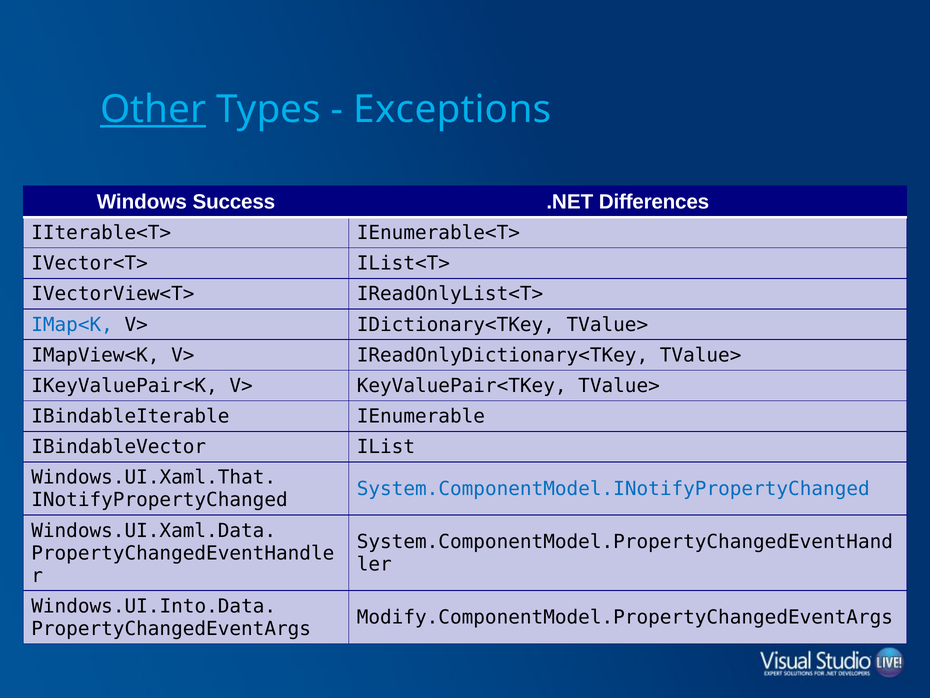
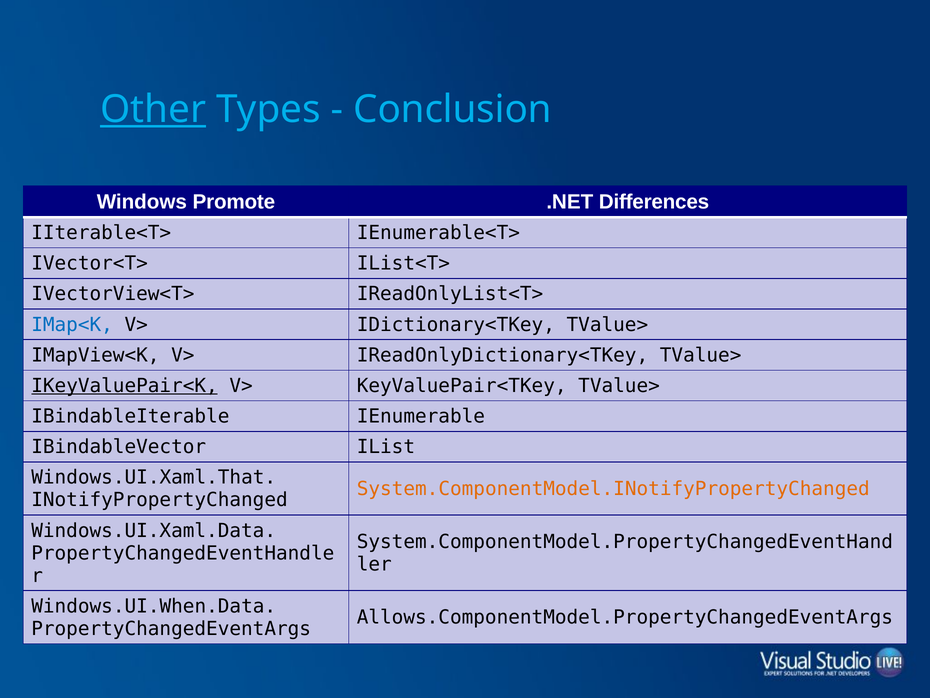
Exceptions: Exceptions -> Conclusion (452, 109)
Success: Success -> Promote (234, 202)
IKeyValuePair<K underline: none -> present (125, 386)
System.ComponentModel.INotifyPropertyChanged colour: blue -> orange (613, 488)
Windows.UI.Into.Data: Windows.UI.Into.Data -> Windows.UI.When.Data (154, 606)
Modify.ComponentModel.PropertyChangedEventArgs: Modify.ComponentModel.PropertyChangedEventArgs -> Allows.ComponentModel.PropertyChangedEventArgs (625, 617)
